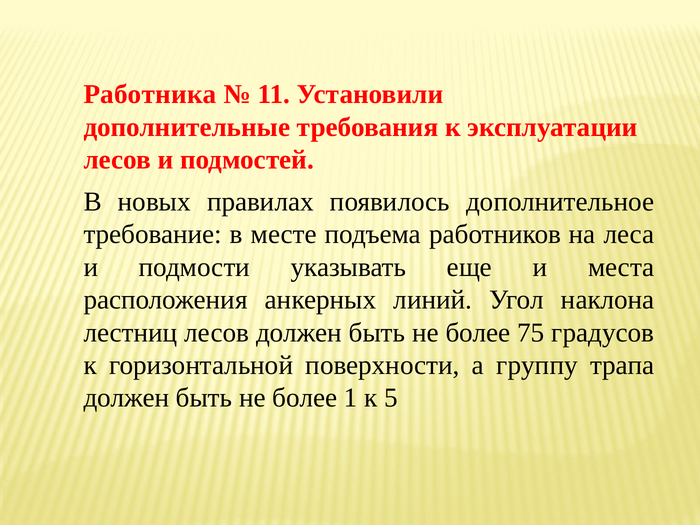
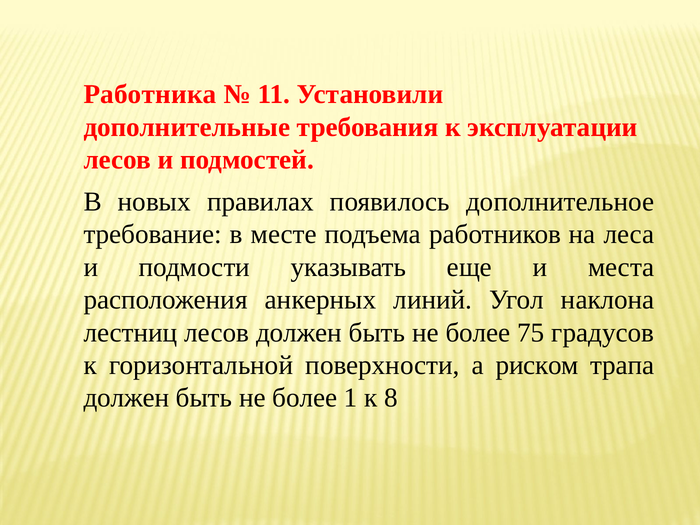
группу: группу -> риском (537, 365)
5: 5 -> 8 (391, 398)
